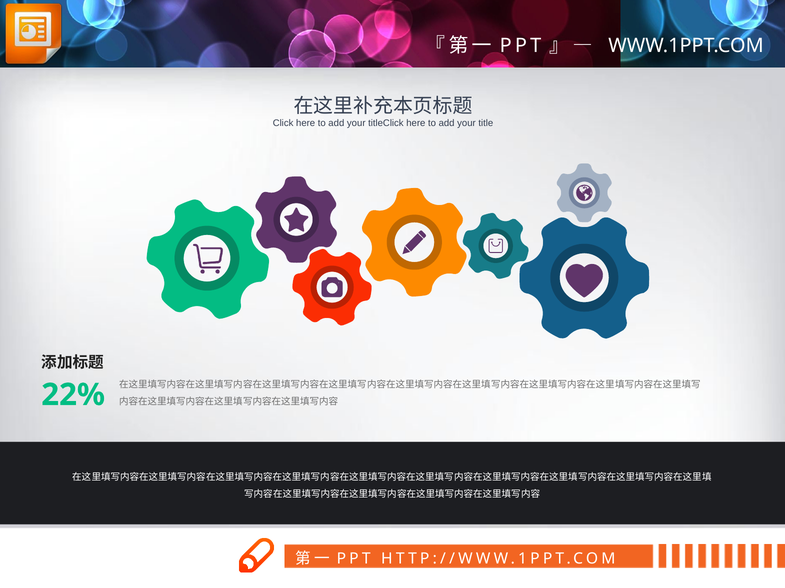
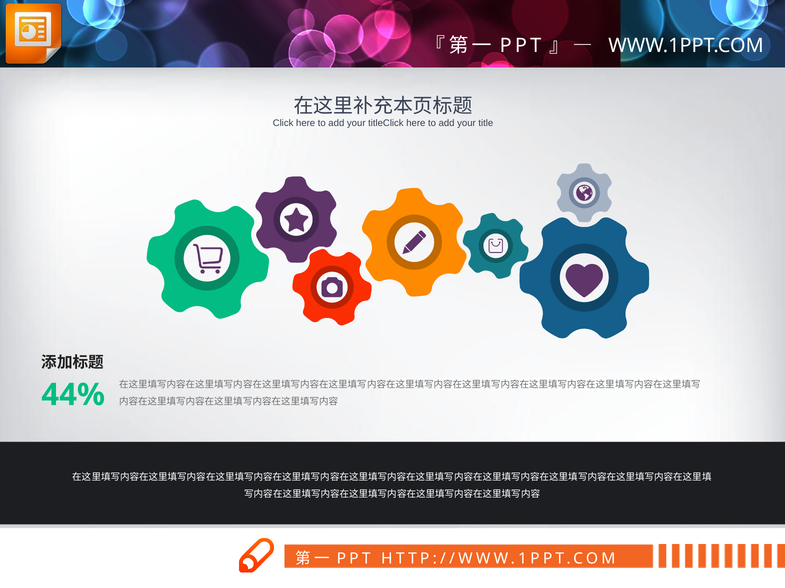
22%: 22% -> 44% (73, 395)
